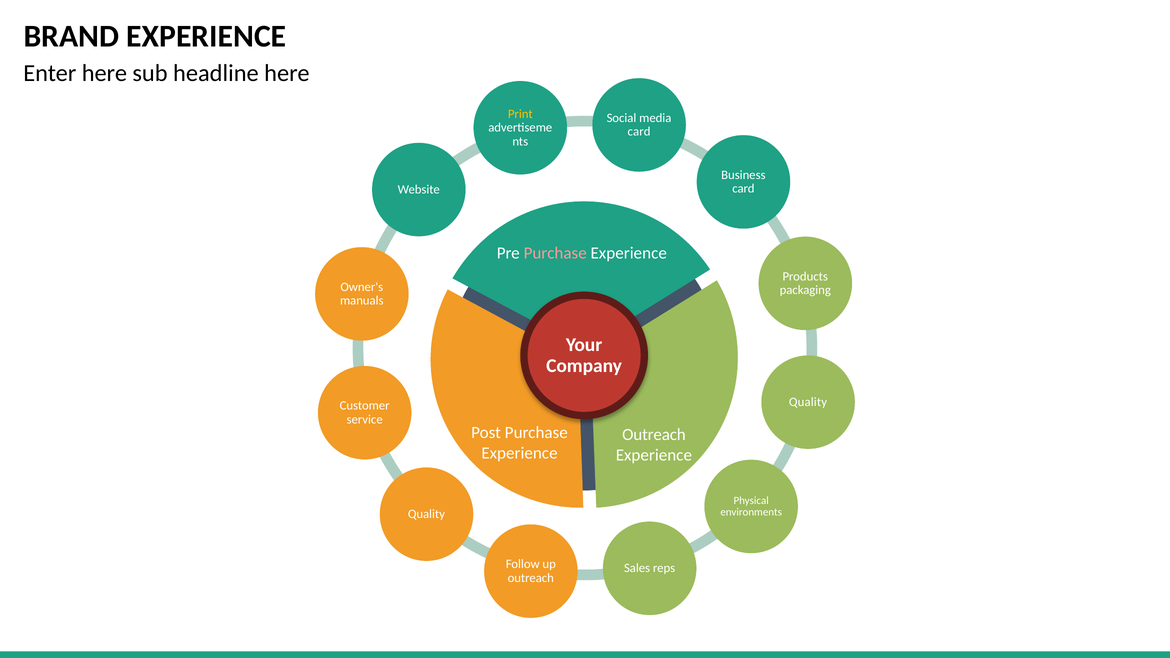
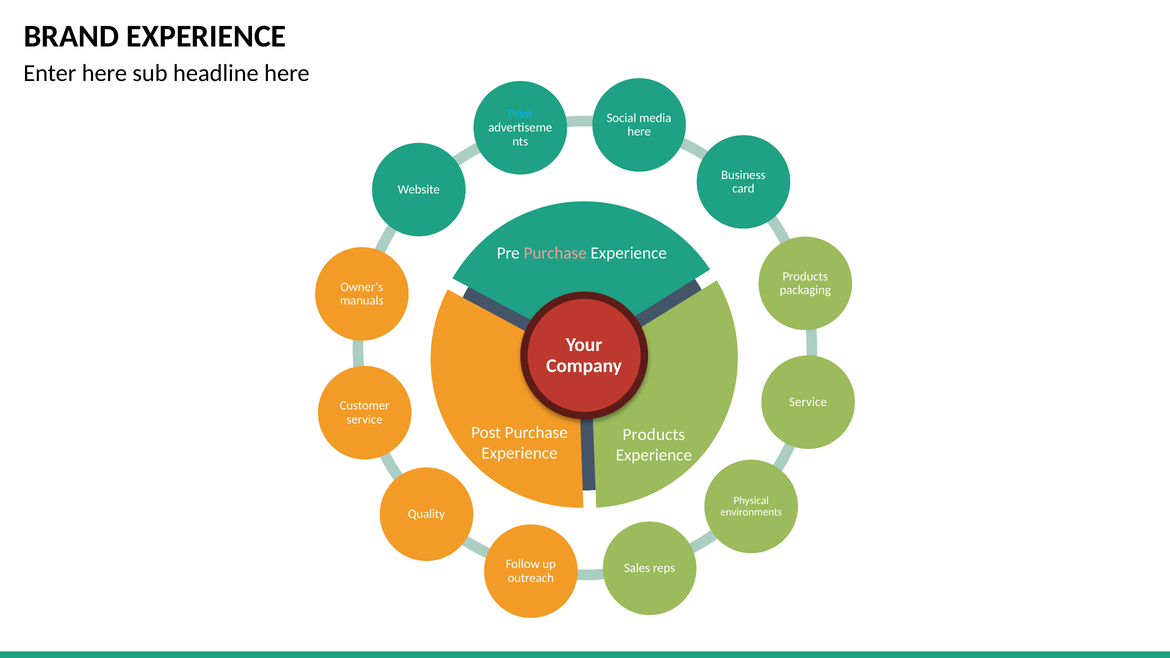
Print colour: yellow -> light blue (520, 114)
card: card -> here (639, 132)
Quality: Quality -> Service (808, 402)
Outreach: Outreach -> Products (654, 435)
